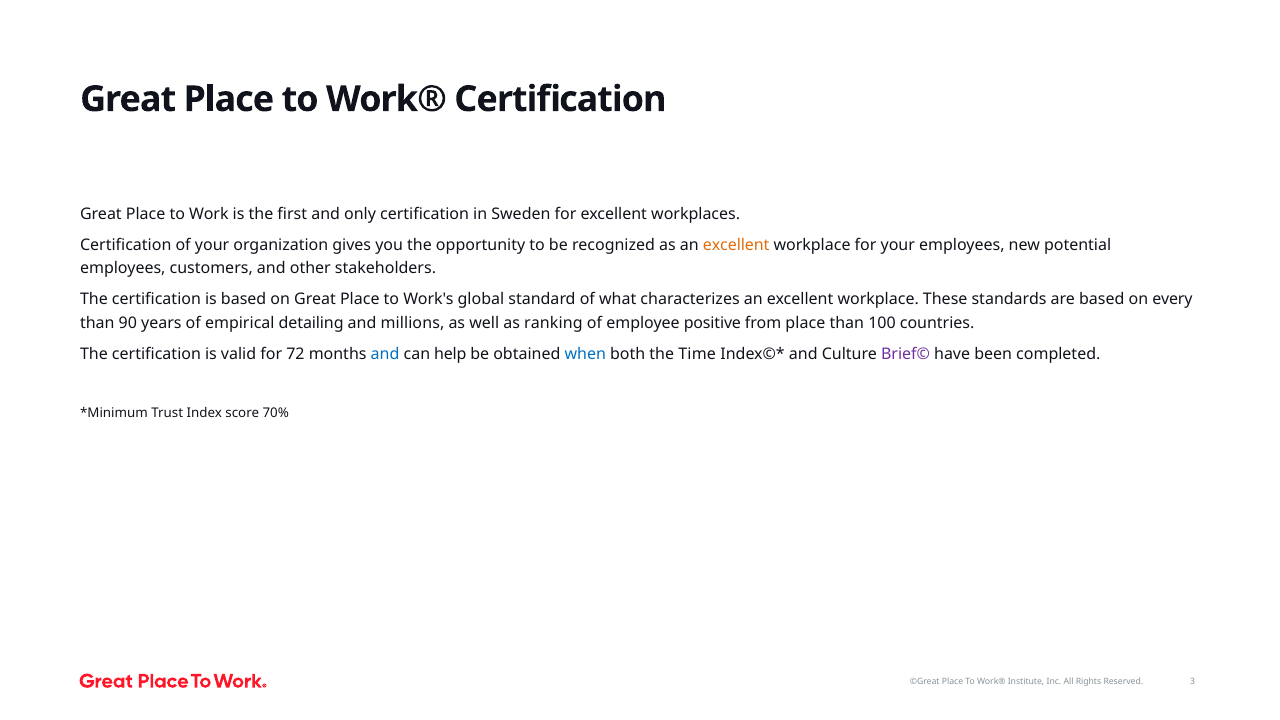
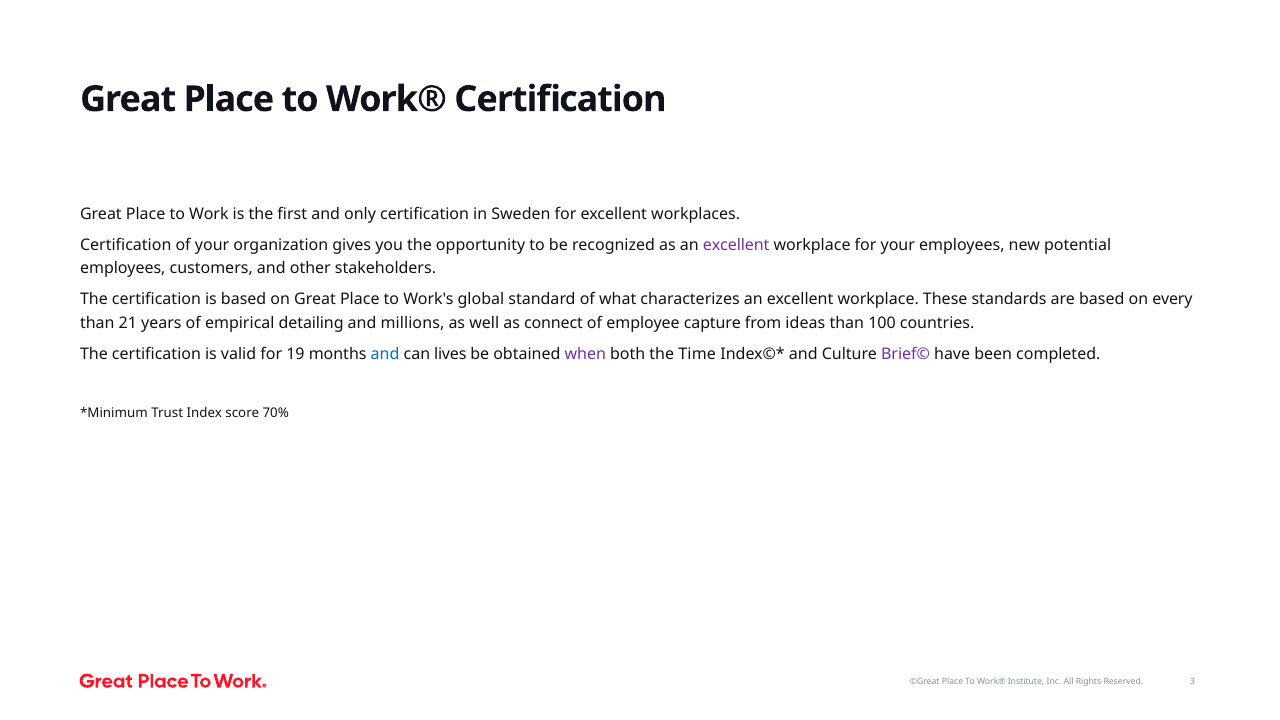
excellent colour: orange -> purple (736, 246)
90: 90 -> 21 (128, 323)
ranking: ranking -> connect (553, 323)
positive: positive -> capture (712, 323)
from place: place -> ideas (805, 323)
72: 72 -> 19 (295, 354)
help: help -> lives (450, 354)
when colour: blue -> purple (585, 354)
